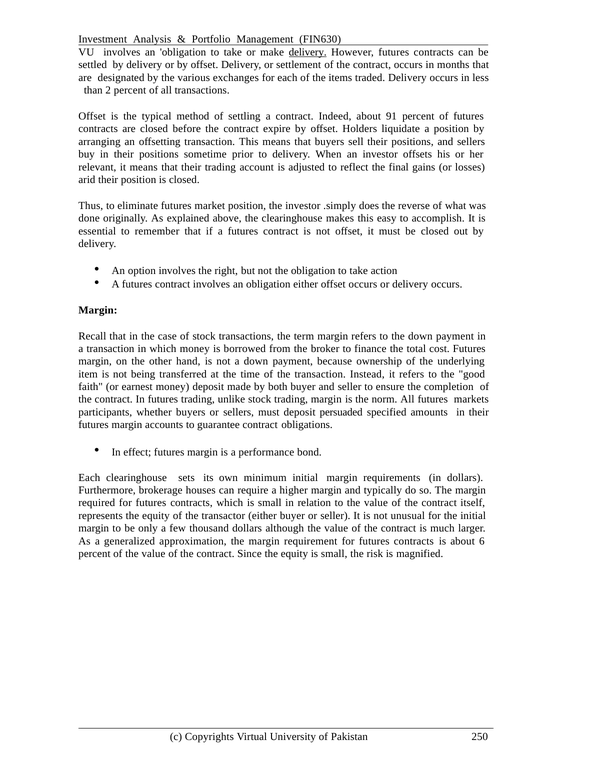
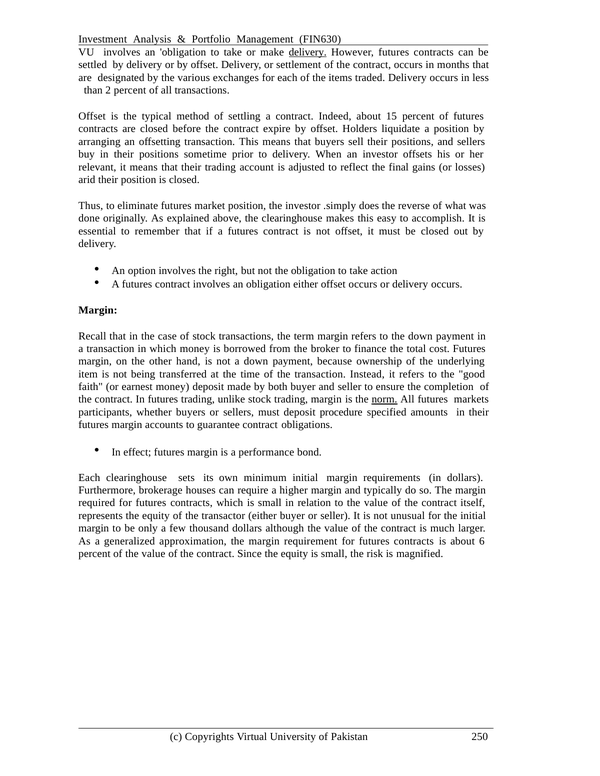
91: 91 -> 15 (391, 116)
norm underline: none -> present (384, 400)
persuaded: persuaded -> procedure (341, 412)
